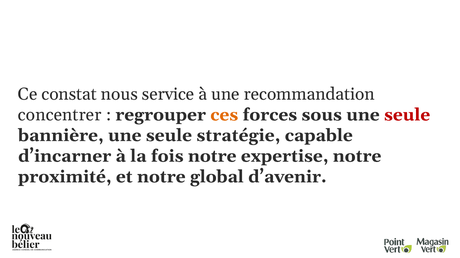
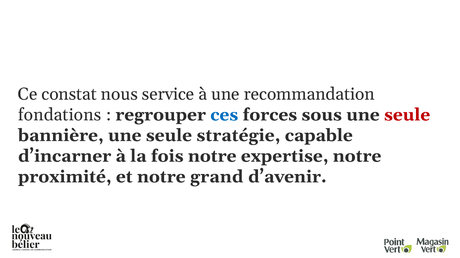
concentrer: concentrer -> fondations (60, 115)
ces colour: orange -> blue (224, 115)
global: global -> grand (217, 177)
